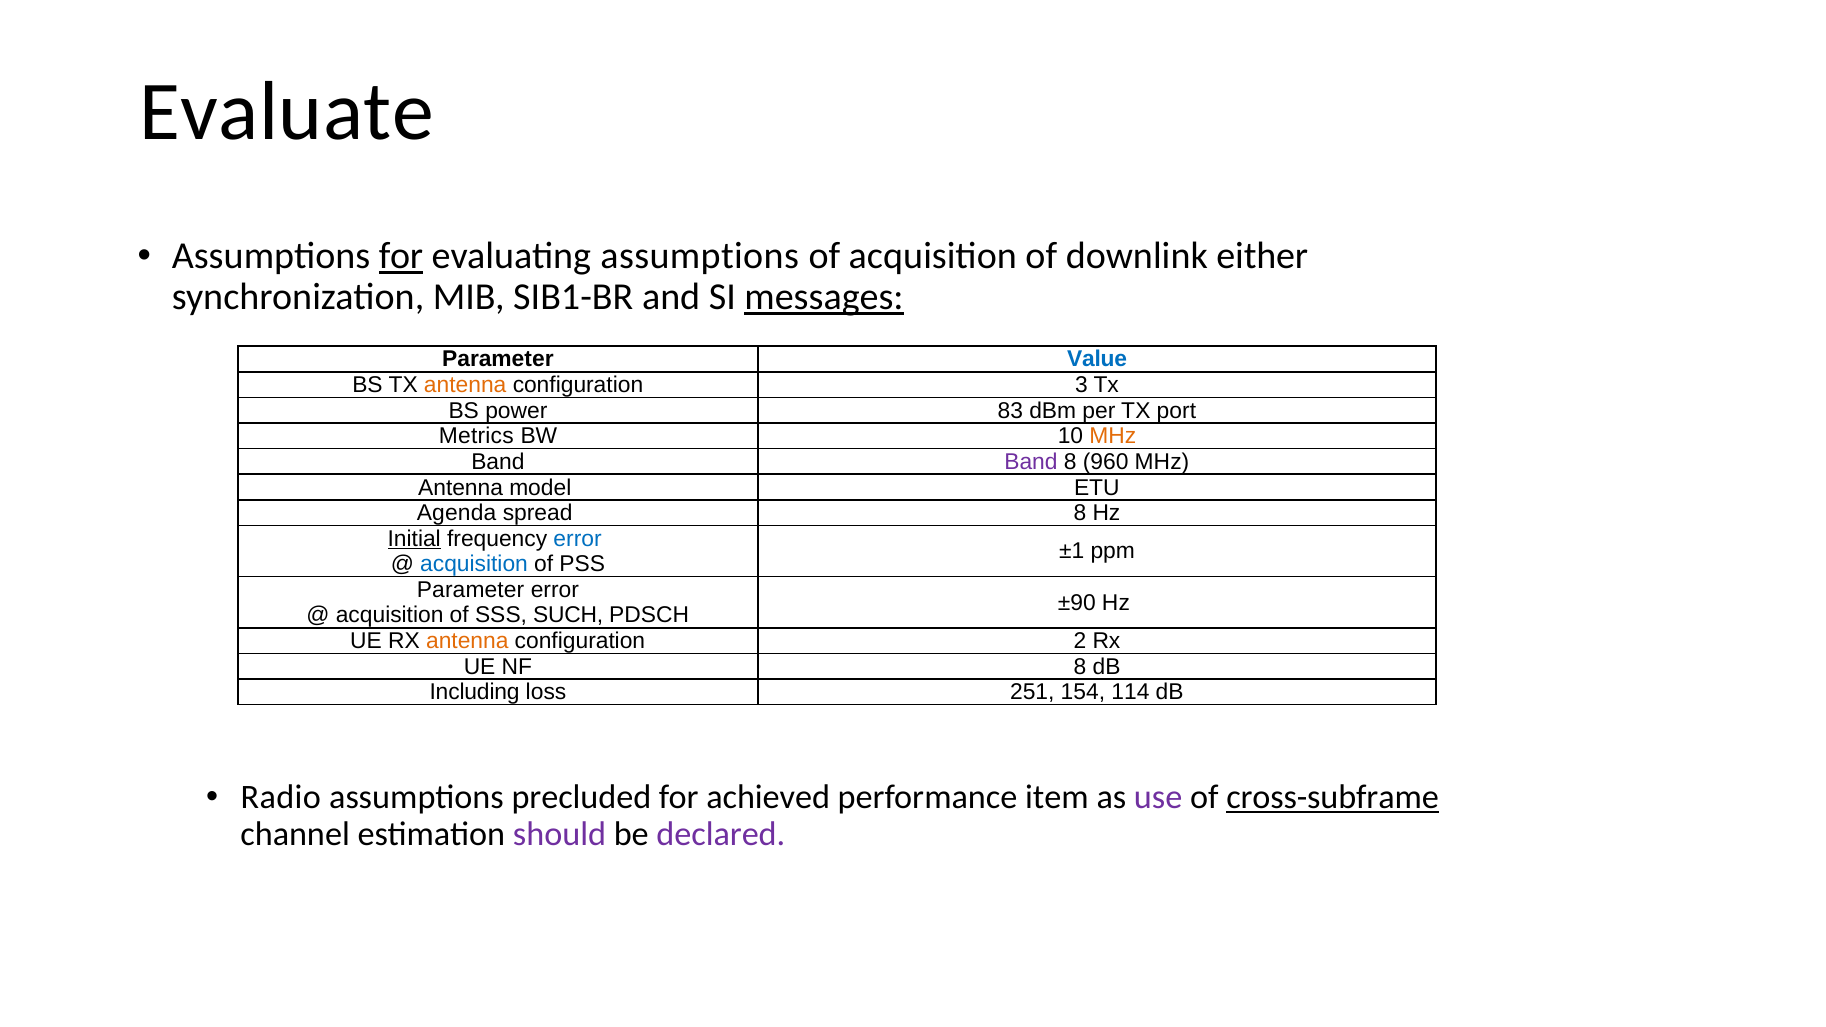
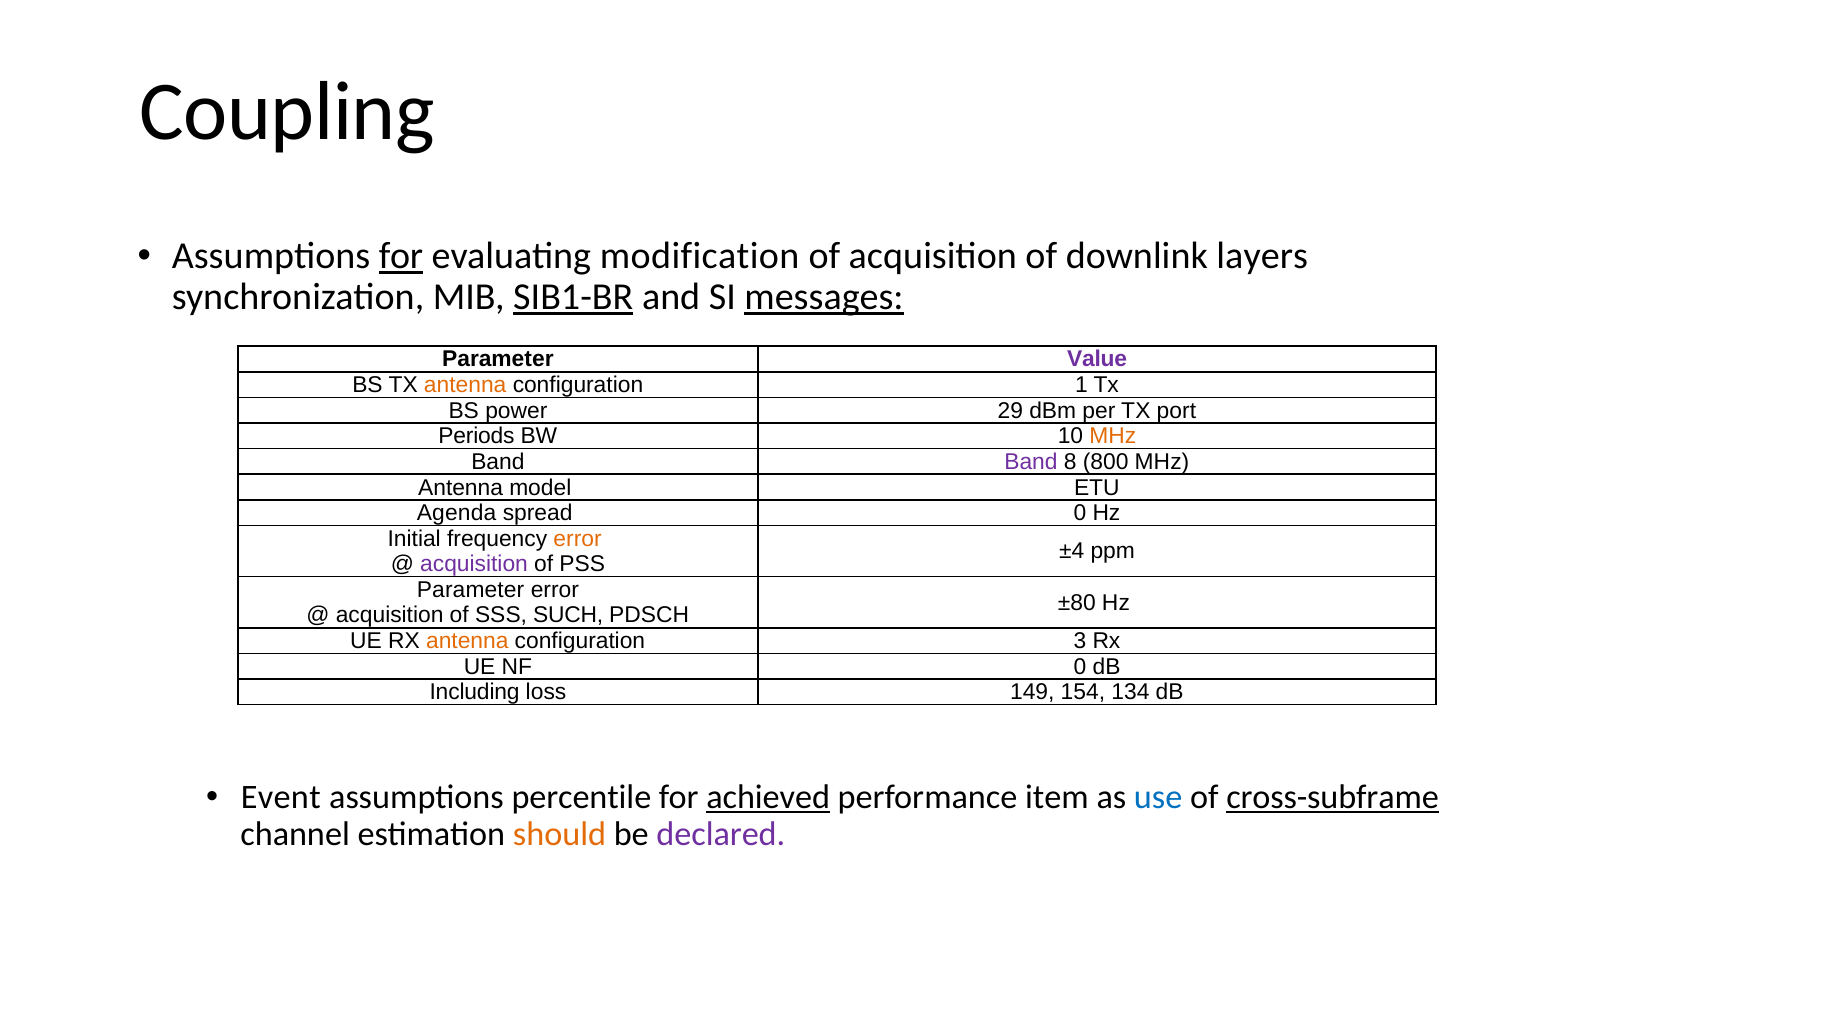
Evaluate: Evaluate -> Coupling (287, 112)
evaluating assumptions: assumptions -> modification (700, 256)
either: either -> layers (1262, 256)
SIB1-BR underline: none -> present (573, 297)
Value colour: blue -> purple (1097, 359)
3: 3 -> 1 (1081, 385)
83: 83 -> 29 (1010, 411)
Metrics: Metrics -> Periods (477, 436)
960: 960 -> 800 (1106, 462)
spread 8: 8 -> 0 (1080, 513)
Initial underline: present -> none (414, 539)
error colour: blue -> orange (578, 539)
±1: ±1 -> ±4 (1072, 552)
acquisition colour: blue -> purple (474, 564)
±90: ±90 -> ±80 (1077, 603)
2: 2 -> 3 (1080, 641)
NF 8: 8 -> 0 (1080, 667)
251: 251 -> 149 (1032, 692)
114: 114 -> 134 (1130, 692)
Radio: Radio -> Event (281, 797)
precluded: precluded -> percentile (581, 797)
achieved underline: none -> present (768, 797)
use colour: purple -> blue (1158, 797)
should colour: purple -> orange (560, 834)
